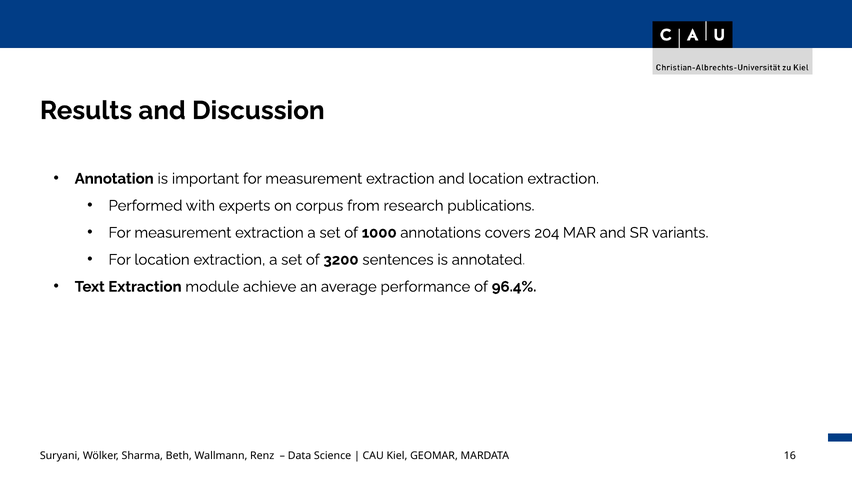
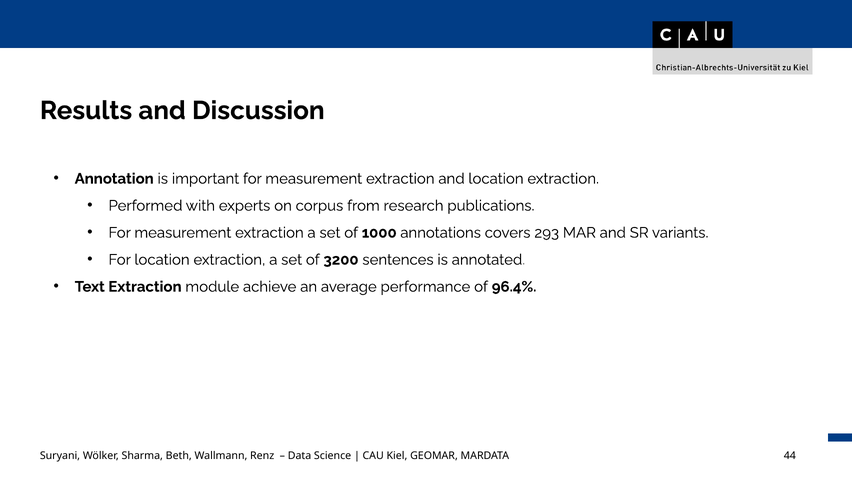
204: 204 -> 293 (547, 233)
16: 16 -> 44 (790, 456)
